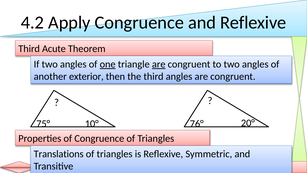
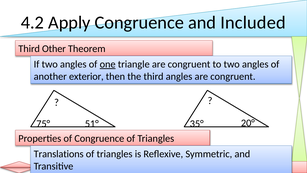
and Reflexive: Reflexive -> Included (253, 23)
Acute: Acute -> Other (54, 49)
are underline: present -> none (159, 64)
10°: 10° -> 51° (92, 123)
76°: 76° -> 35° (197, 123)
